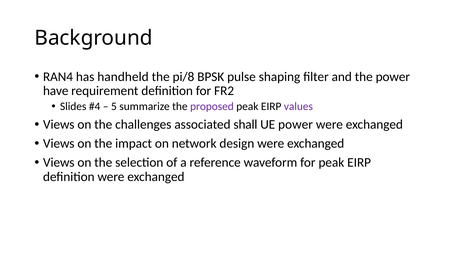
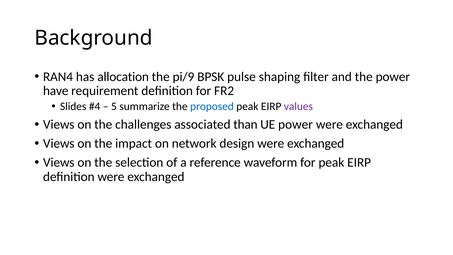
handheld: handheld -> allocation (123, 77)
pi/8: pi/8 -> pi/9 (183, 77)
proposed colour: purple -> blue (212, 106)
shall: shall -> than (245, 124)
